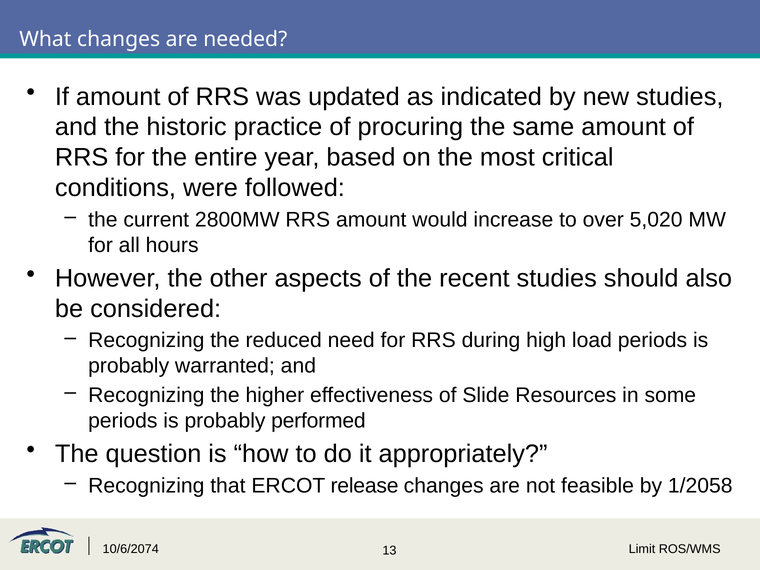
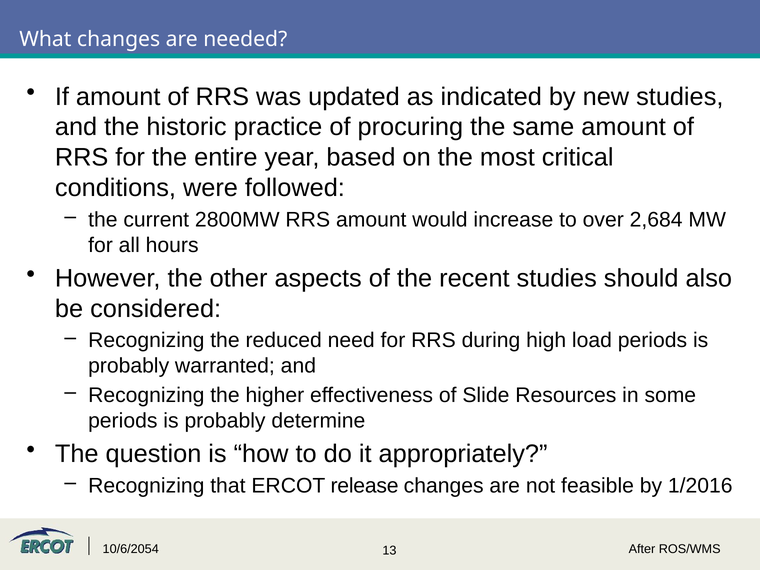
5,020: 5,020 -> 2,684 (656, 220)
performed: performed -> determine (318, 421)
1/2058: 1/2058 -> 1/2016 (700, 486)
10/6/2074: 10/6/2074 -> 10/6/2054 (131, 549)
Limit: Limit -> After (642, 549)
